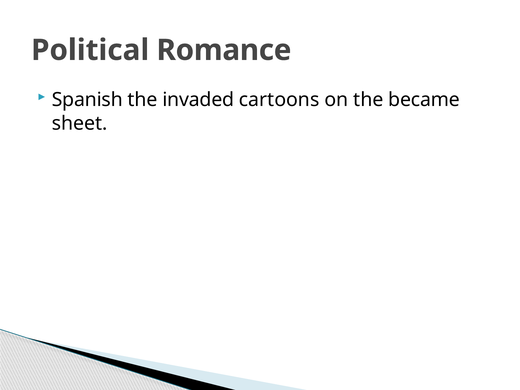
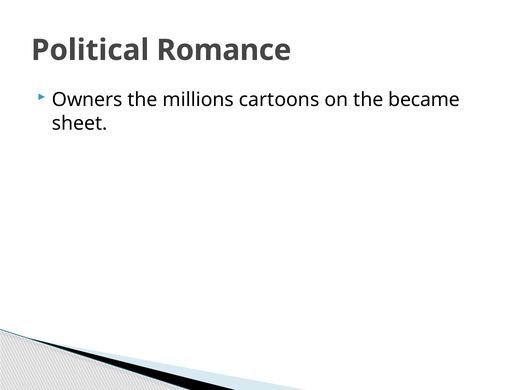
Spanish: Spanish -> Owners (87, 100)
invaded: invaded -> millions (198, 100)
